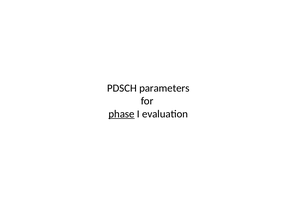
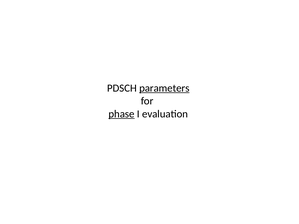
parameters underline: none -> present (164, 88)
